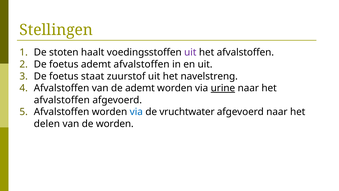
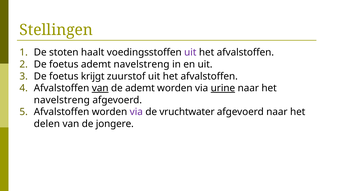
ademt afvalstoffen: afvalstoffen -> navelstreng (142, 64)
staat: staat -> krijgt (93, 76)
zuurstof uit het navelstreng: navelstreng -> afvalstoffen (209, 76)
van underline: none -> present (100, 88)
afvalstoffen: afvalstoffen -> navelstreng (62, 100)
via colour: blue -> purple (136, 112)
de worden: worden -> jongere (115, 124)
